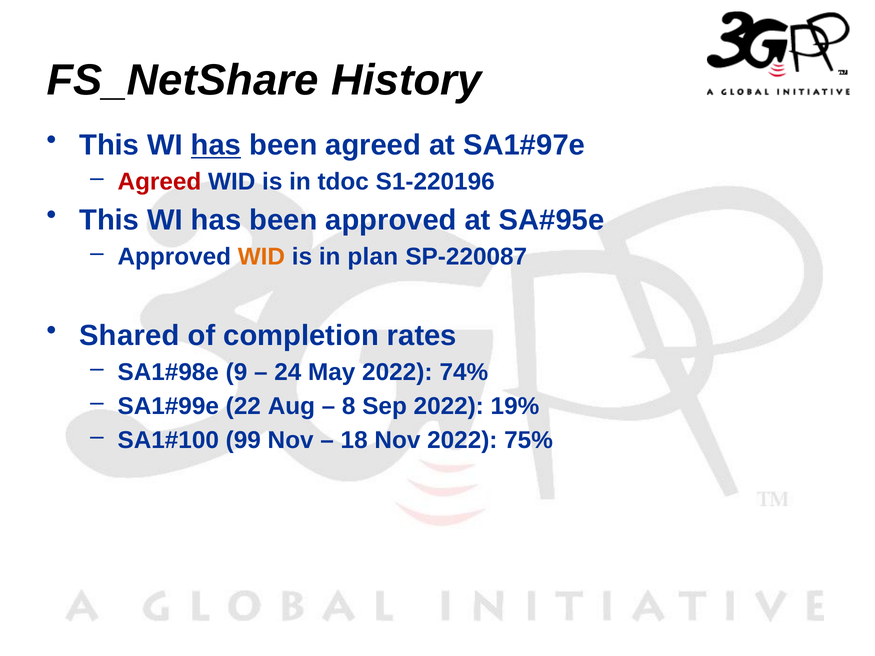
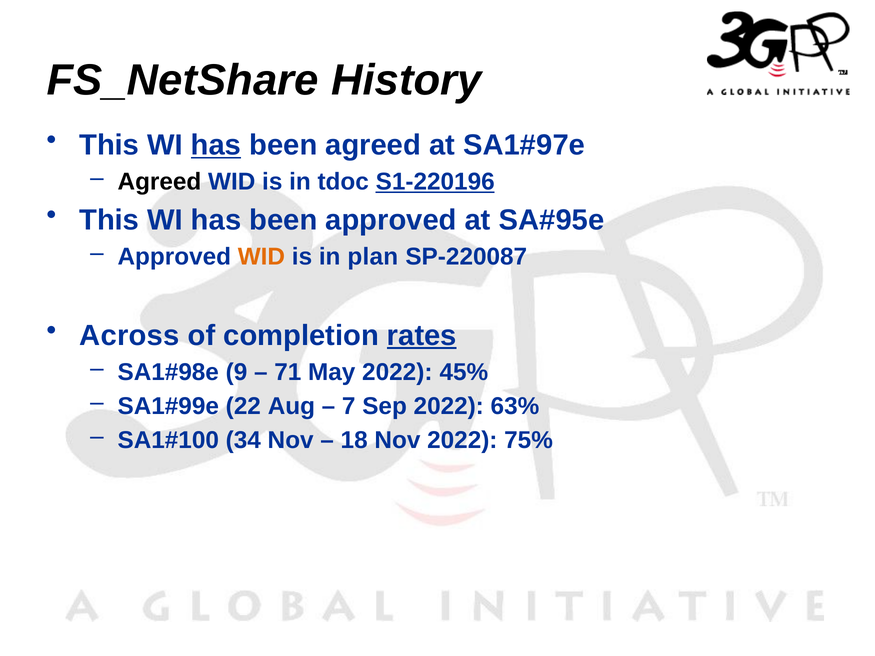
Agreed colour: red -> black (159, 182)
S1-220196 underline: none -> present (435, 182)
Shared: Shared -> Across (129, 336)
rates underline: none -> present (422, 336)
24: 24 -> 71 (288, 372)
74%: 74% -> 45% (464, 372)
8: 8 -> 7 (349, 406)
19%: 19% -> 63% (515, 406)
99: 99 -> 34 (243, 440)
